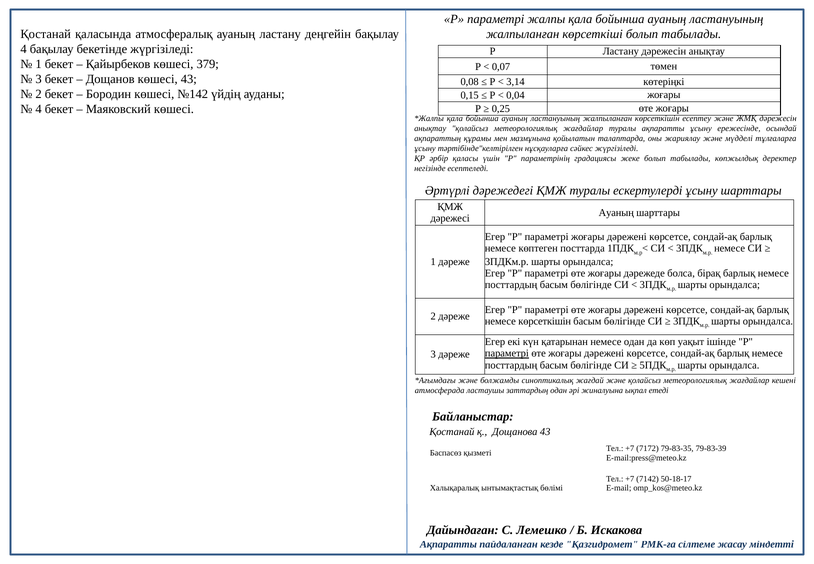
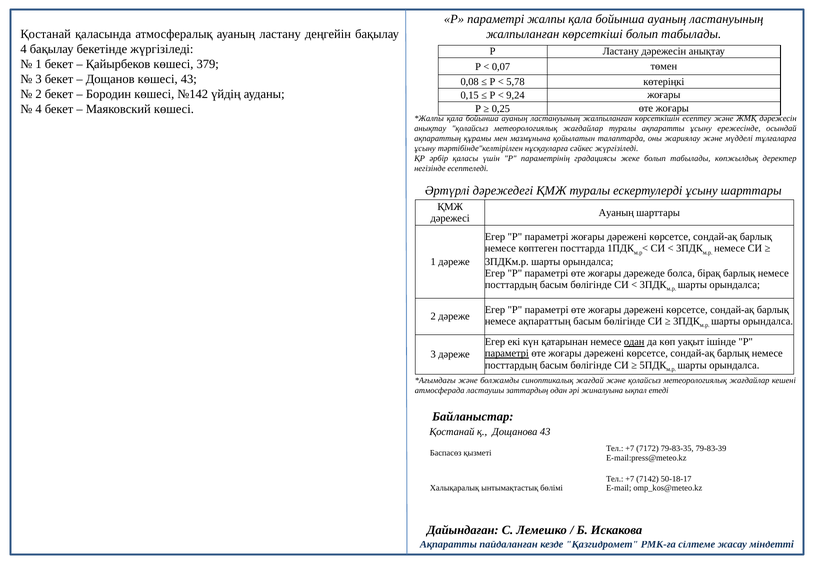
3,14: 3,14 -> 5,78 (515, 82)
0,04: 0,04 -> 9,24 (515, 95)
немесе көрсеткішін: көрсеткішін -> ақпараттың (545, 321)
одан underline: none -> present (634, 342)
